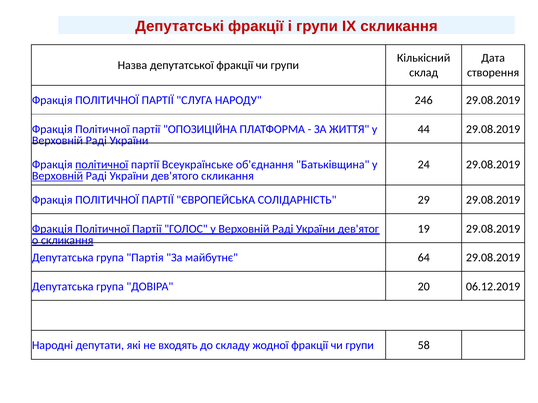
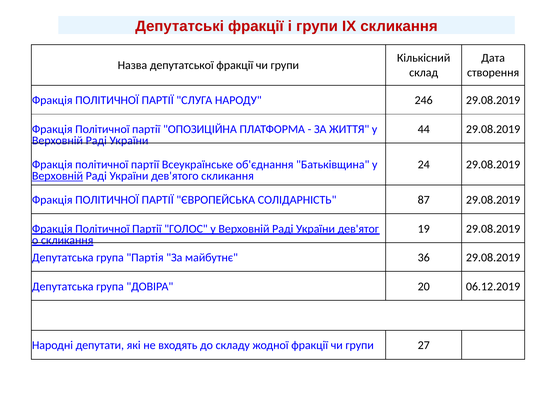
політичної underline: present -> none (102, 165)
29: 29 -> 87 (424, 200)
64: 64 -> 36 (424, 258)
58: 58 -> 27 (424, 346)
